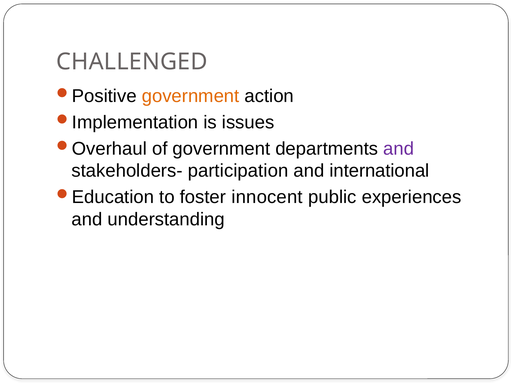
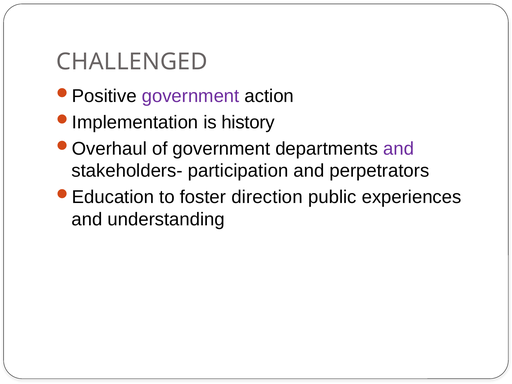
government colour: orange -> purple (191, 96)
issues: issues -> history (248, 122)
international: international -> perpetrators (379, 171)
innocent: innocent -> direction (267, 197)
